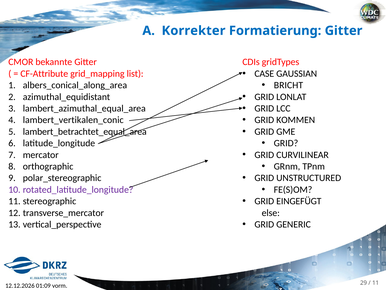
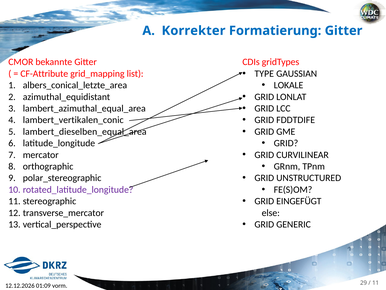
CASE: CASE -> TYPE (264, 73)
BRICHT: BRICHT -> LOKALE (289, 85)
albers_conical_along_area: albers_conical_along_area -> albers_conical_letzte_area (75, 85)
KOMMEN: KOMMEN -> FDDTDIFE (296, 120)
lambert_betrachtet_equal_area: lambert_betrachtet_equal_area -> lambert_dieselben_equal_area (85, 131)
